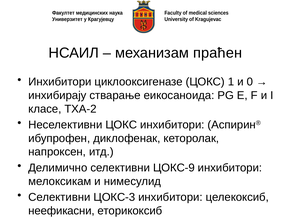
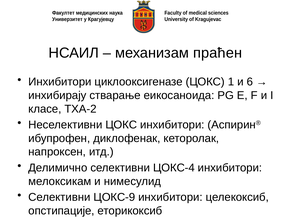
0: 0 -> 6 (250, 82)
ЦОКС-9: ЦОКС-9 -> ЦОКС-4 (174, 168)
ЦОКС-3: ЦОКС-3 -> ЦОКС-9 (114, 197)
неефикасни: неефикасни -> опстипације (61, 211)
